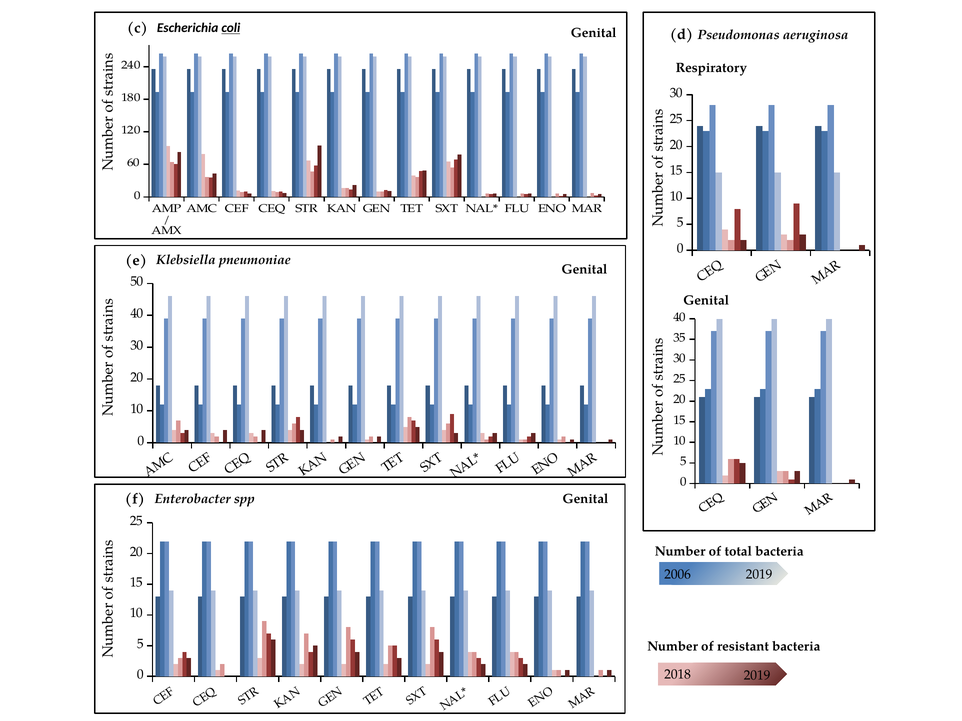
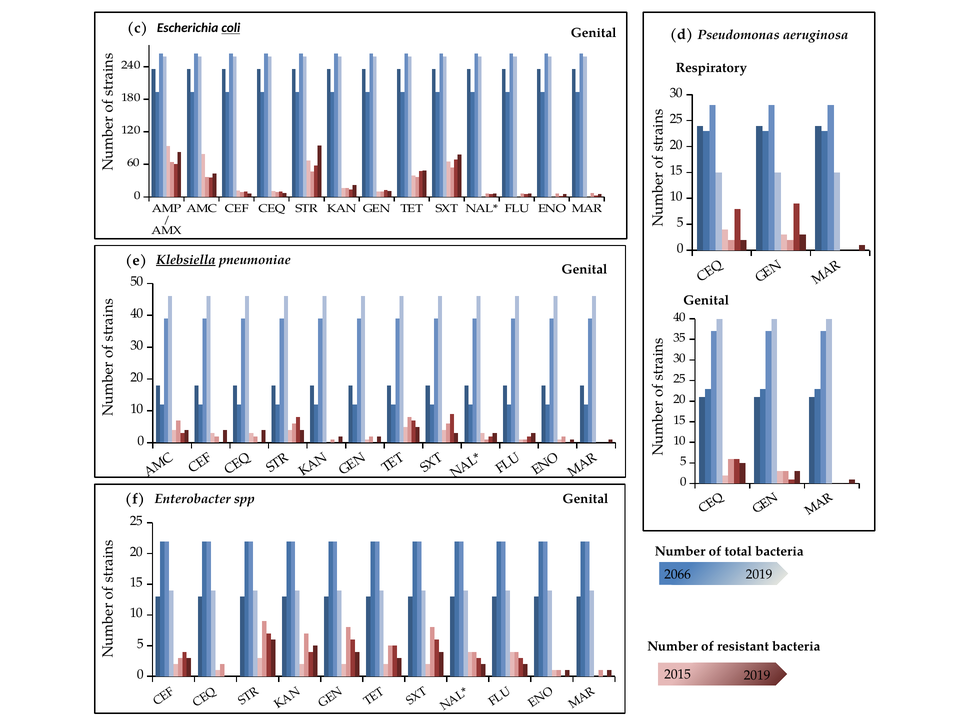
Klebsiella underline: none -> present (186, 260)
2006: 2006 -> 2066 (678, 575)
2018: 2018 -> 2015 (678, 675)
